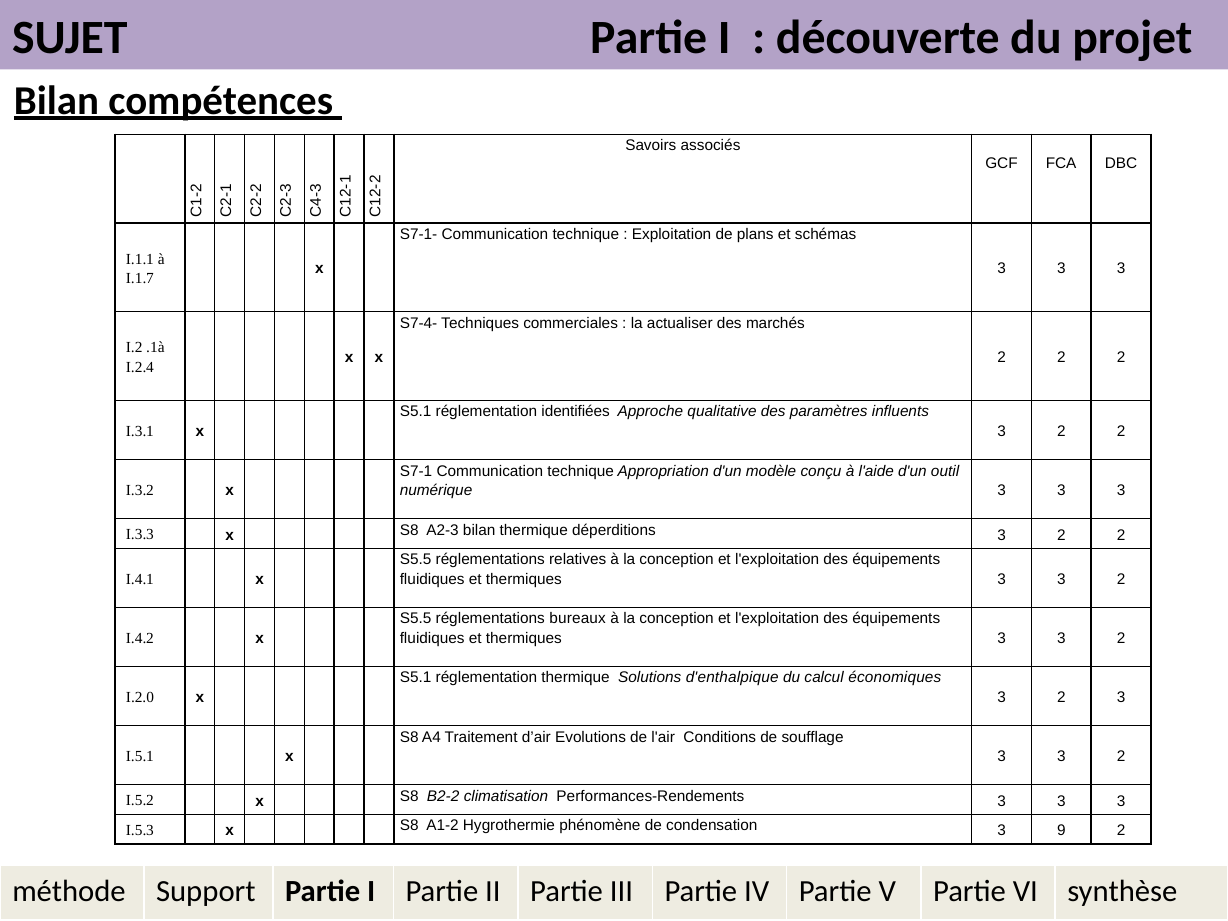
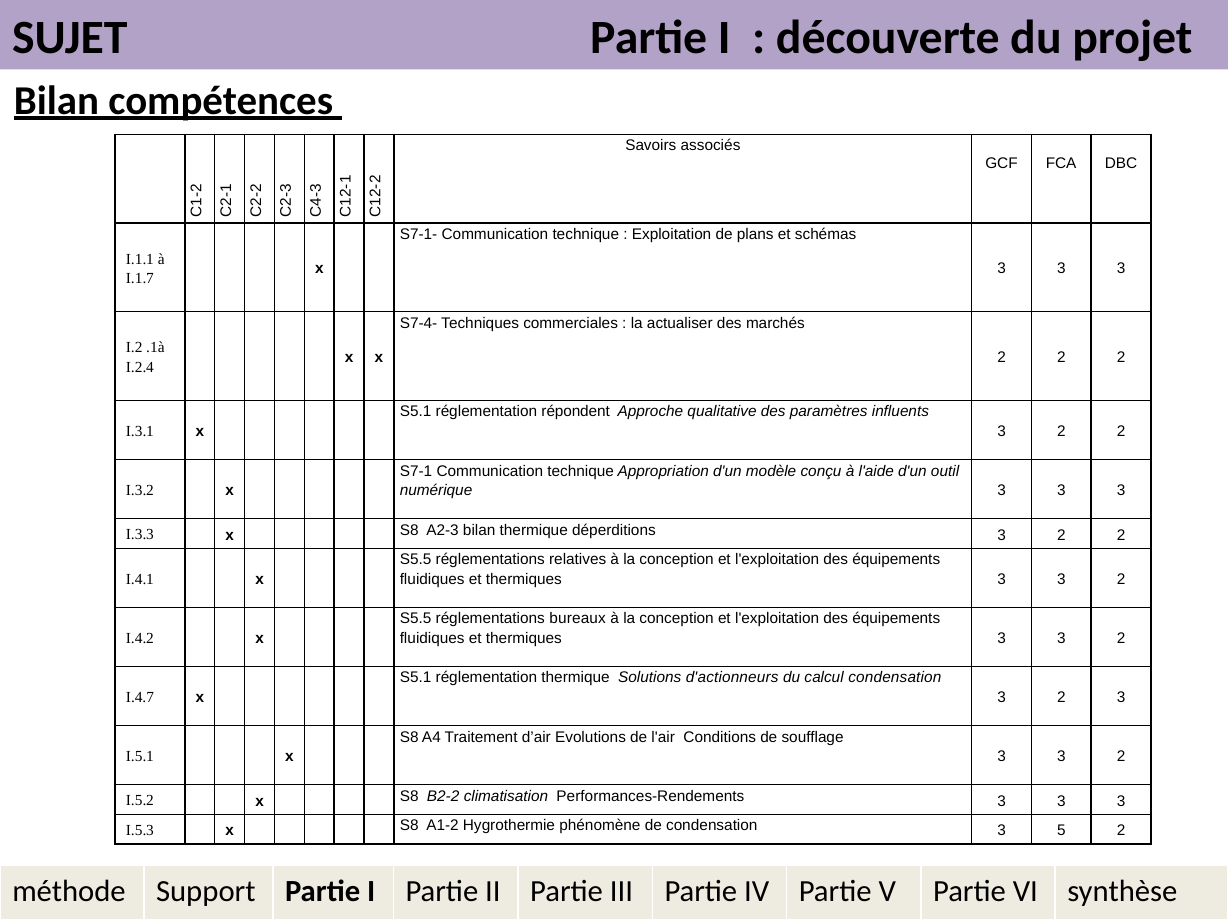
identifiées: identifiées -> répondent (576, 412)
d'enthalpique: d'enthalpique -> d'actionneurs (732, 678)
calcul économiques: économiques -> condensation (895, 678)
I.2.0: I.2.0 -> I.4.7 (140, 697)
9: 9 -> 5 (1061, 831)
